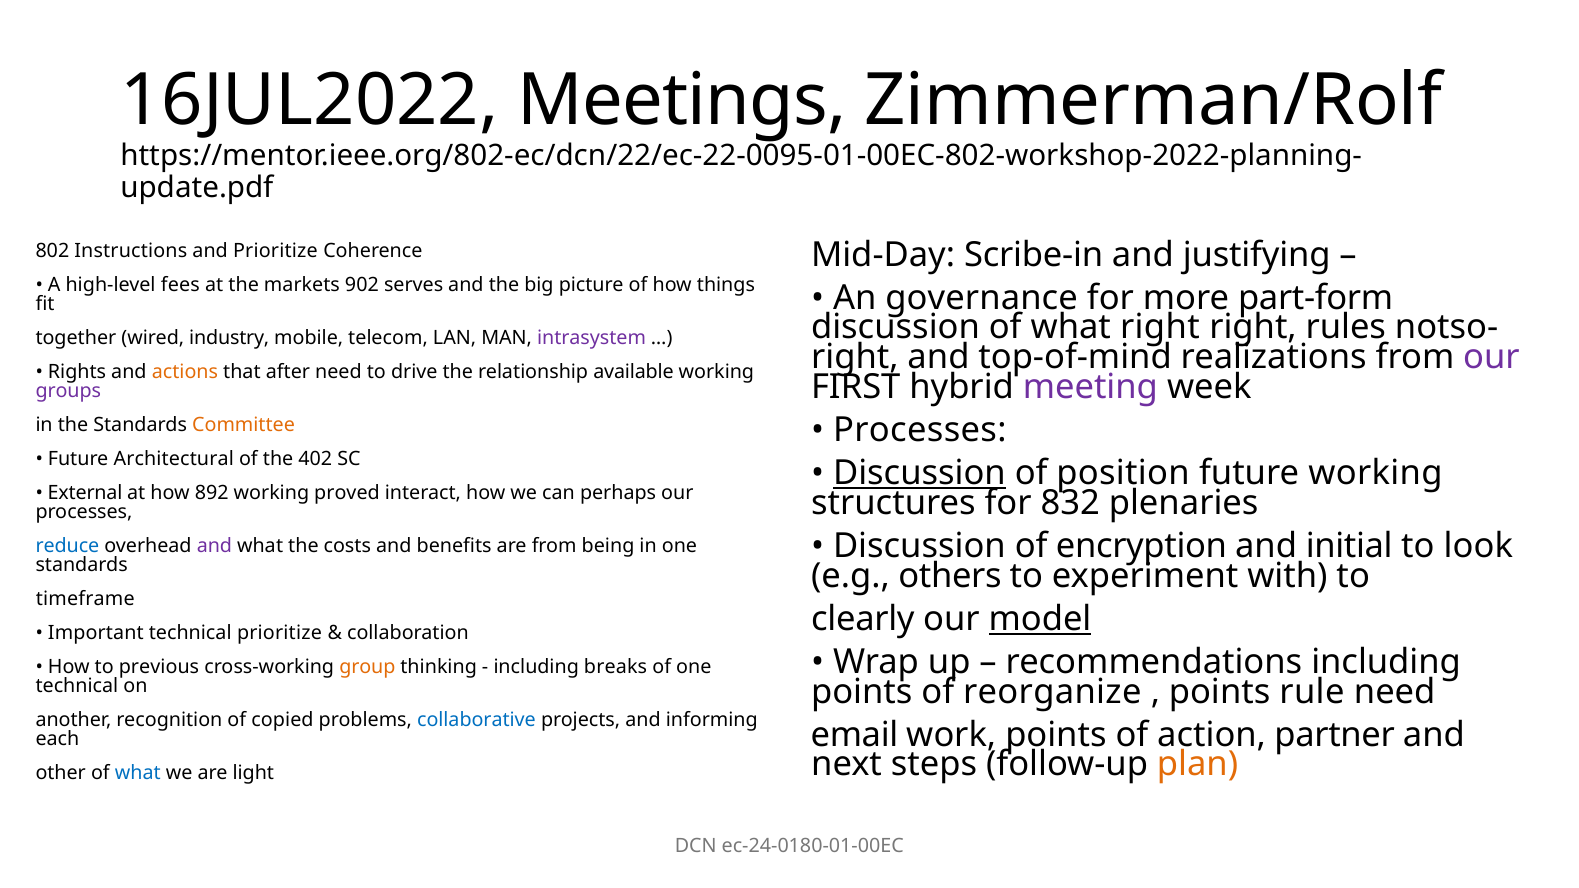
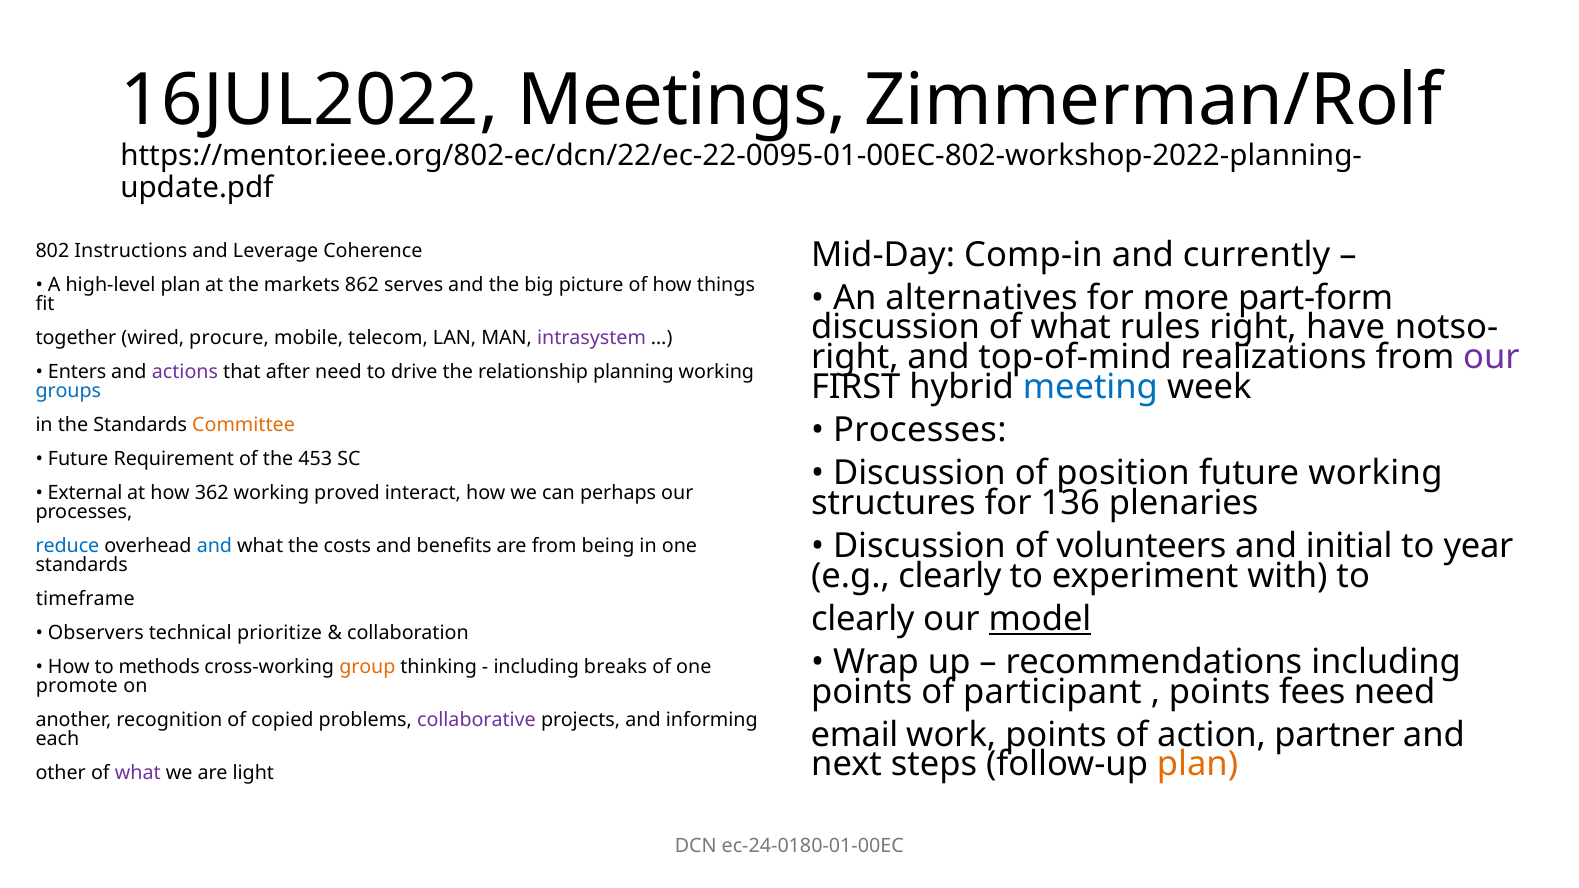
Scribe-in: Scribe-in -> Comp-in (1033, 255)
justifying: justifying -> currently (1257, 255)
and Prioritize: Prioritize -> Leverage (276, 251)
high-level fees: fees -> plan (181, 285)
902: 902 -> 862 (362, 285)
governance: governance -> alternatives (982, 298)
what right: right -> rules (1160, 328)
rules: rules -> have (1346, 328)
industry: industry -> procure (229, 338)
Rights: Rights -> Enters (77, 372)
actions colour: orange -> purple (185, 372)
available: available -> planning (633, 372)
meeting colour: purple -> blue (1090, 387)
groups colour: purple -> blue (68, 391)
Architectural: Architectural -> Requirement (174, 459)
402: 402 -> 453 (315, 459)
Discussion underline: present -> none (919, 473)
892: 892 -> 362 (212, 493)
832: 832 -> 136 (1070, 503)
encryption: encryption -> volunteers (1141, 546)
look: look -> year (1478, 546)
and colour: purple -> blue (214, 546)
e.g others: others -> clearly (950, 576)
Important: Important -> Observers (96, 633)
previous: previous -> methods (159, 667)
technical: technical -> promote (77, 686)
reorganize: reorganize -> participant (1052, 692)
rule: rule -> fees (1312, 692)
collaborative colour: blue -> purple (476, 720)
what colour: blue -> purple (138, 773)
